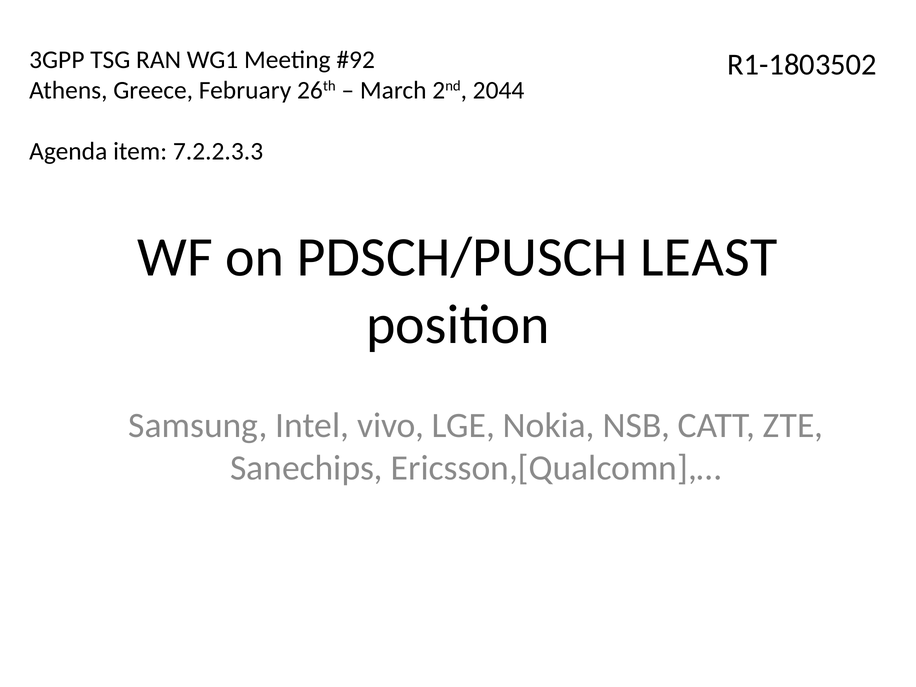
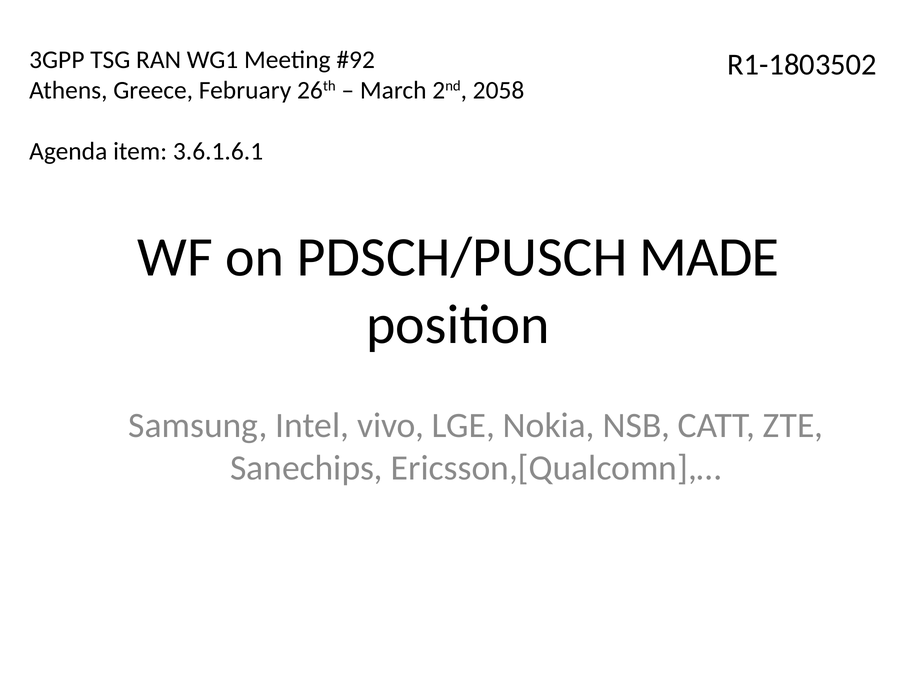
2044: 2044 -> 2058 (499, 90)
7.2.2.3.3: 7.2.2.3.3 -> 3.6.1.6.1 (218, 151)
LEAST: LEAST -> MADE (709, 257)
